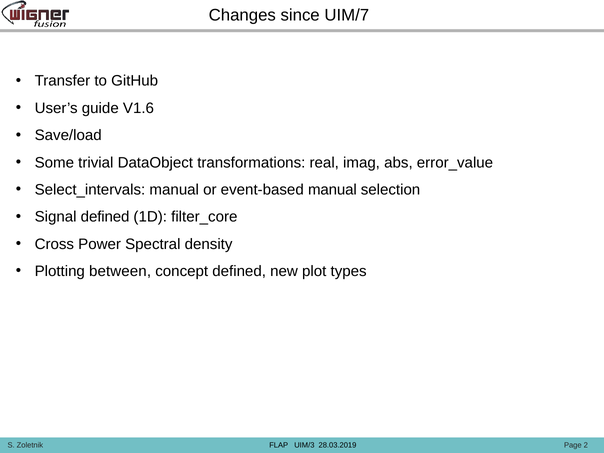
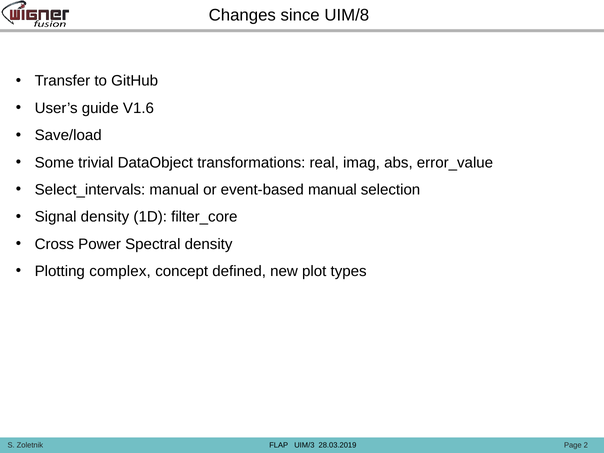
UIM/7: UIM/7 -> UIM/8 (347, 15)
Signal defined: defined -> density (105, 217)
between: between -> complex (120, 271)
